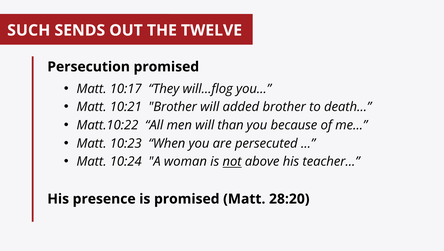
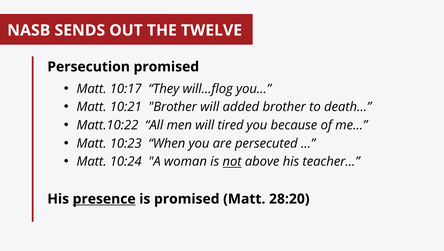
SUCH: SUCH -> NASB (29, 30)
than: than -> tired (230, 125)
presence underline: none -> present (104, 198)
